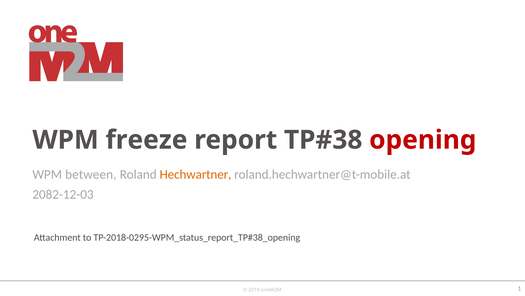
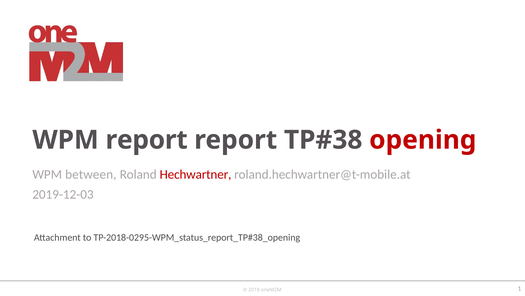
WPM freeze: freeze -> report (147, 140)
Hechwartner colour: orange -> red (196, 174)
2082-12-03: 2082-12-03 -> 2019-12-03 (63, 194)
